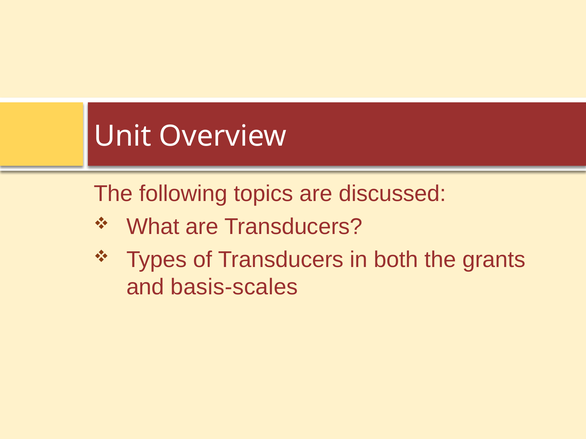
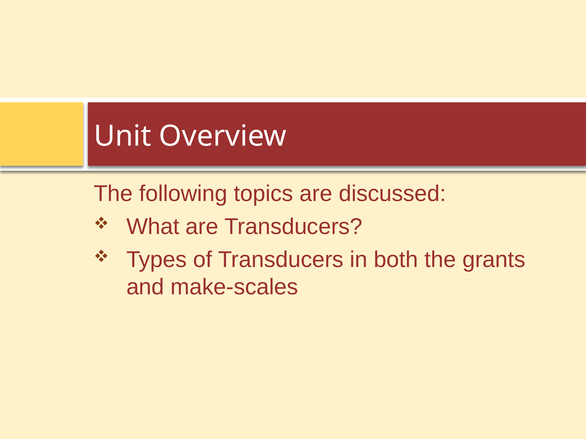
basis-scales: basis-scales -> make-scales (234, 287)
